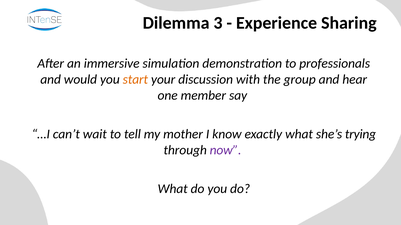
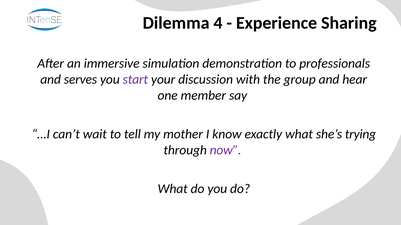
3: 3 -> 4 (218, 23)
would: would -> serves (81, 80)
start colour: orange -> purple (135, 80)
